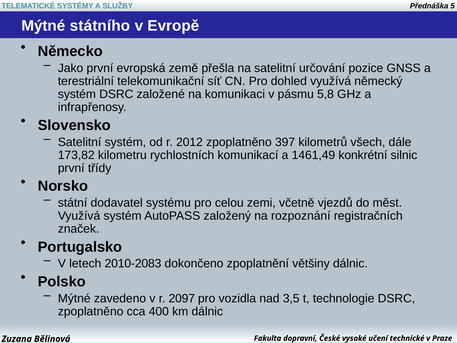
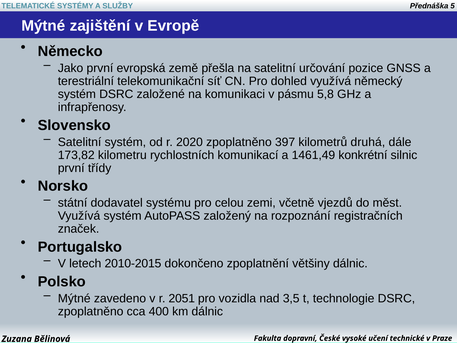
státního: státního -> zajištění (100, 26)
2012: 2012 -> 2020 (189, 142)
všech: všech -> druhá (368, 142)
2010-2083: 2010-2083 -> 2010-2015 (133, 263)
2097: 2097 -> 2051 (182, 298)
